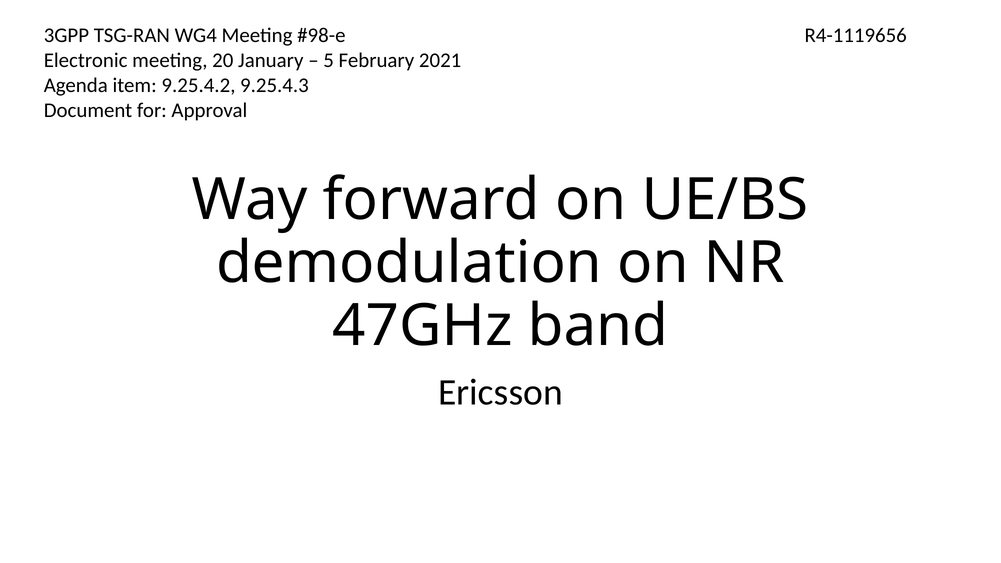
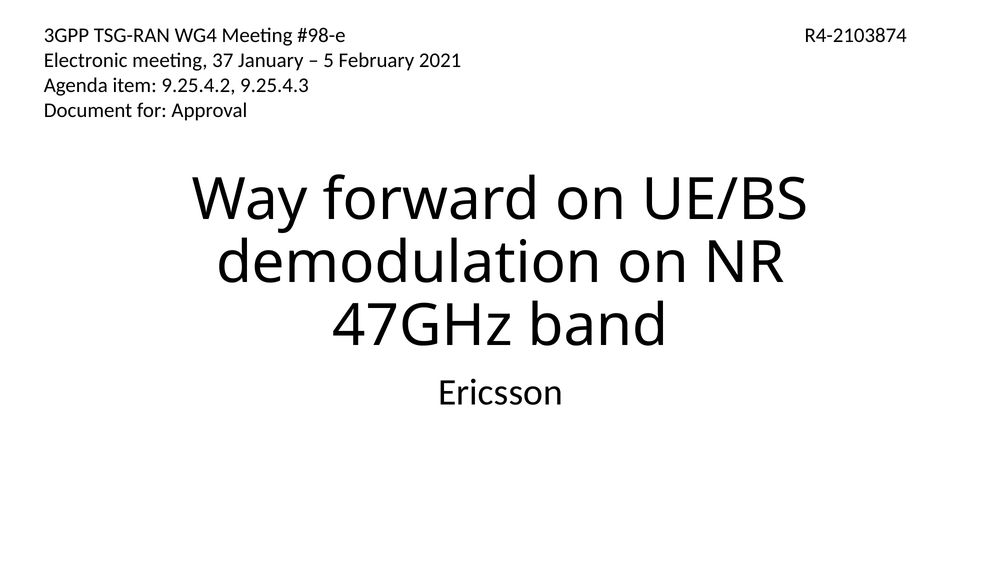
R4-1119656: R4-1119656 -> R4-2103874 (856, 35)
20: 20 -> 37 (223, 60)
